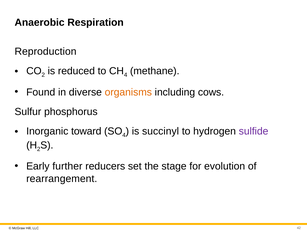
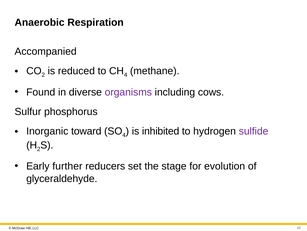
Reproduction: Reproduction -> Accompanied (46, 51)
organisms colour: orange -> purple (128, 92)
succinyl: succinyl -> inhibited (161, 131)
rearrangement: rearrangement -> glyceraldehyde (62, 178)
